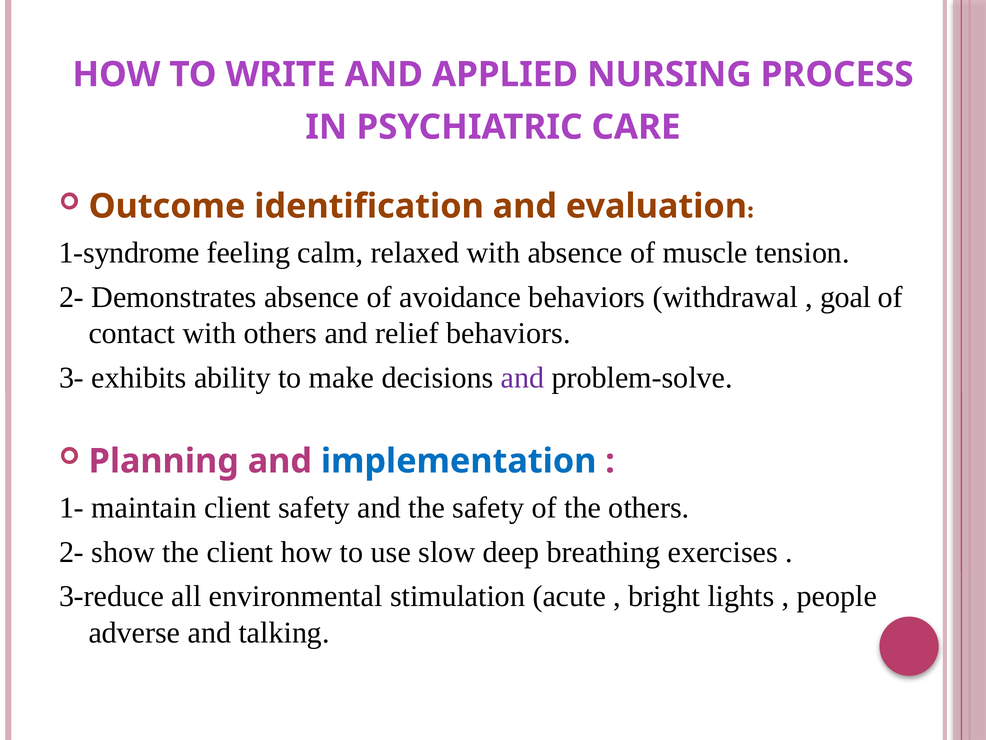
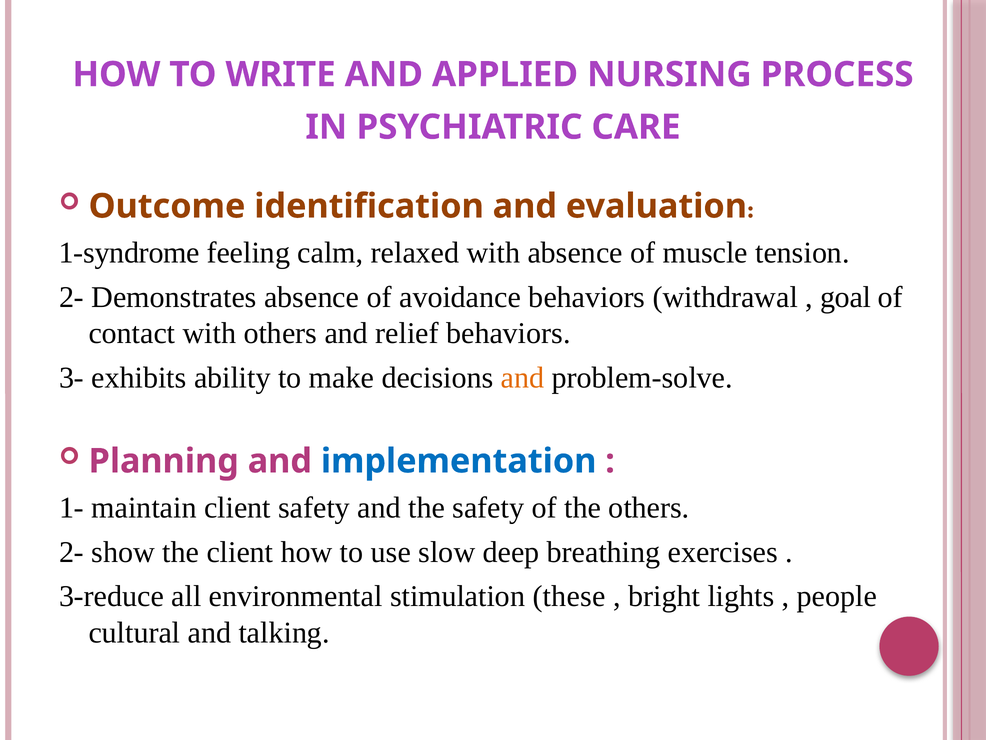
and colour: purple -> orange (523, 378)
acute: acute -> these (569, 596)
adverse: adverse -> cultural (134, 632)
